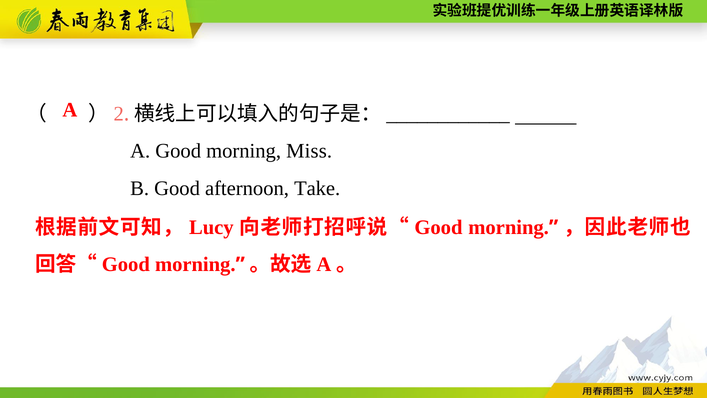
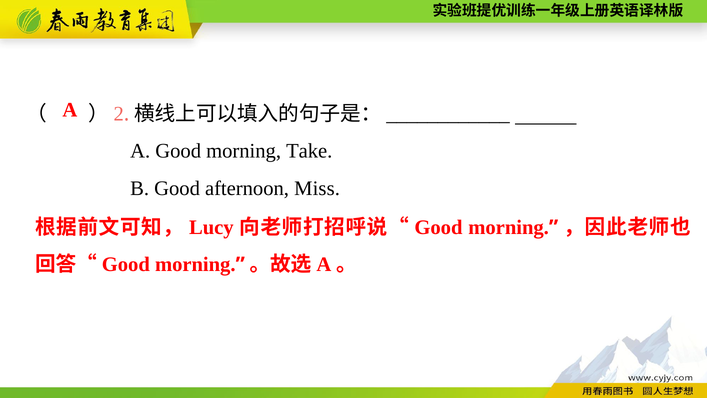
Miss: Miss -> Take (309, 151)
Take: Take -> Miss (317, 188)
